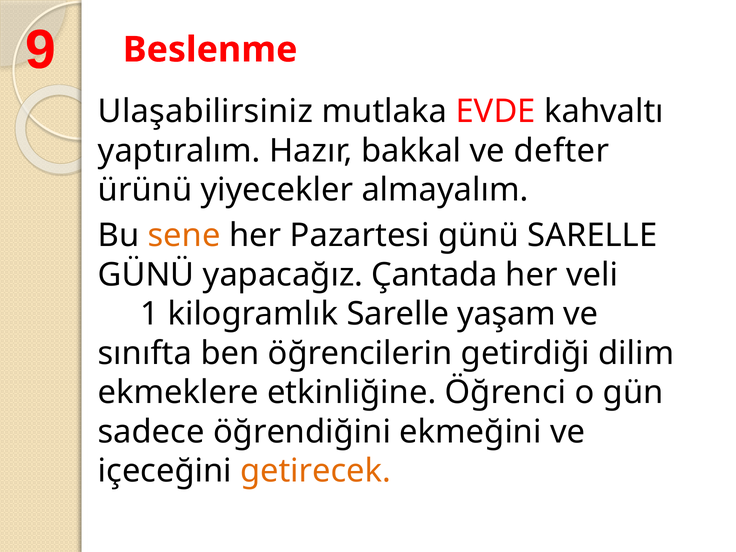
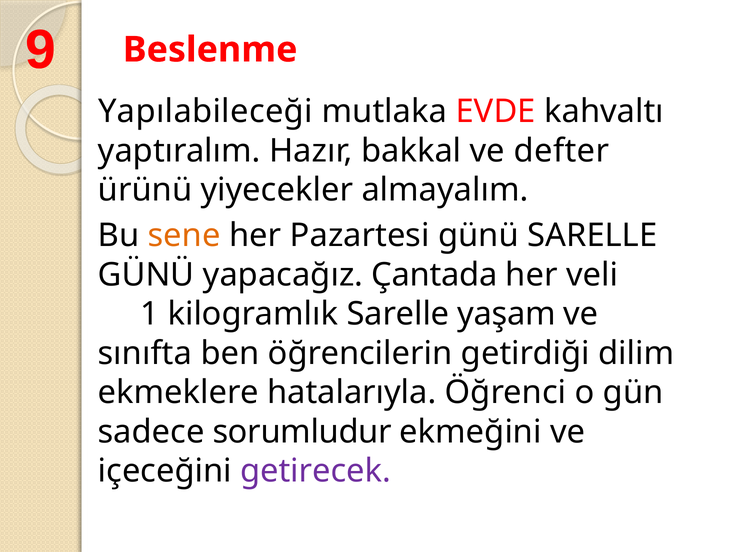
Ulaşabilirsiniz: Ulaşabilirsiniz -> Yapılabileceği (205, 112)
etkinliğine: etkinliğine -> hatalarıyla (352, 393)
öğrendiğini: öğrendiğini -> sorumludur (302, 432)
getirecek colour: orange -> purple (316, 471)
